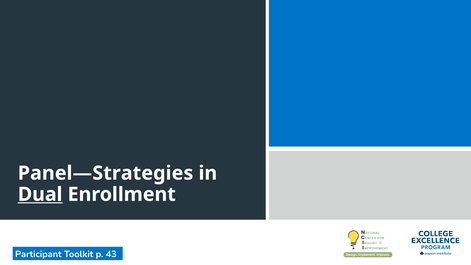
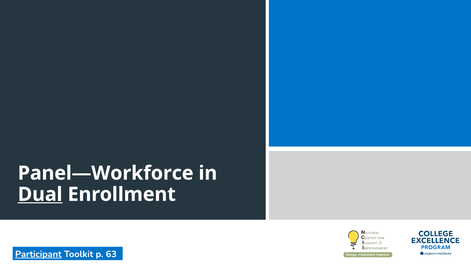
Panel—Strategies: Panel—Strategies -> Panel—Workforce (106, 173)
Participant underline: none -> present (38, 254)
43: 43 -> 63 (111, 254)
